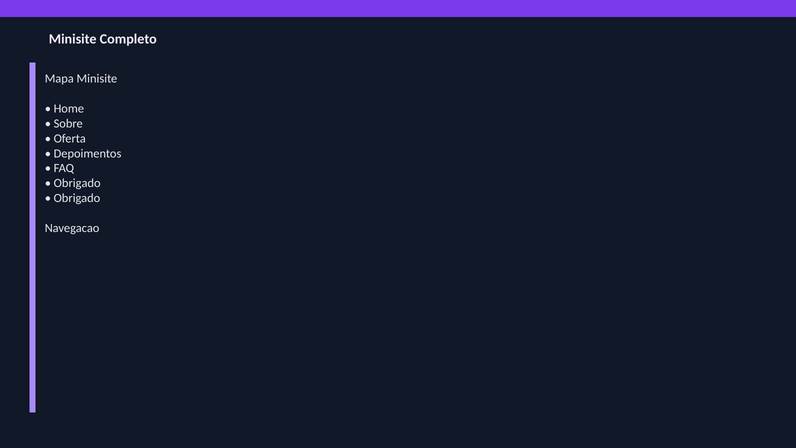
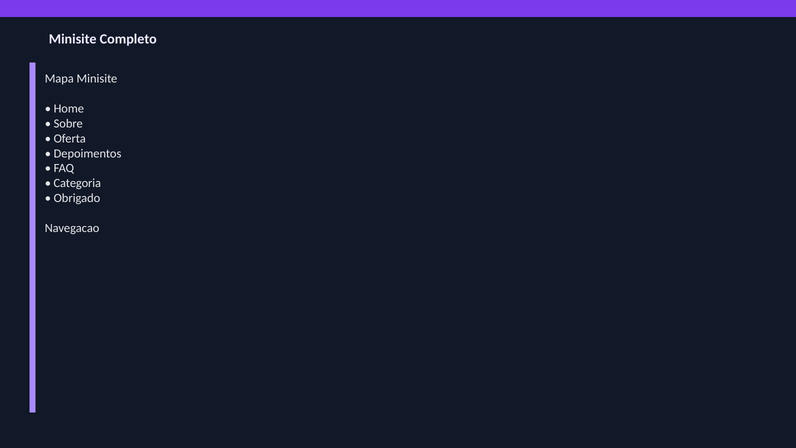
Obrigado: Obrigado -> Categoria (77, 183)
